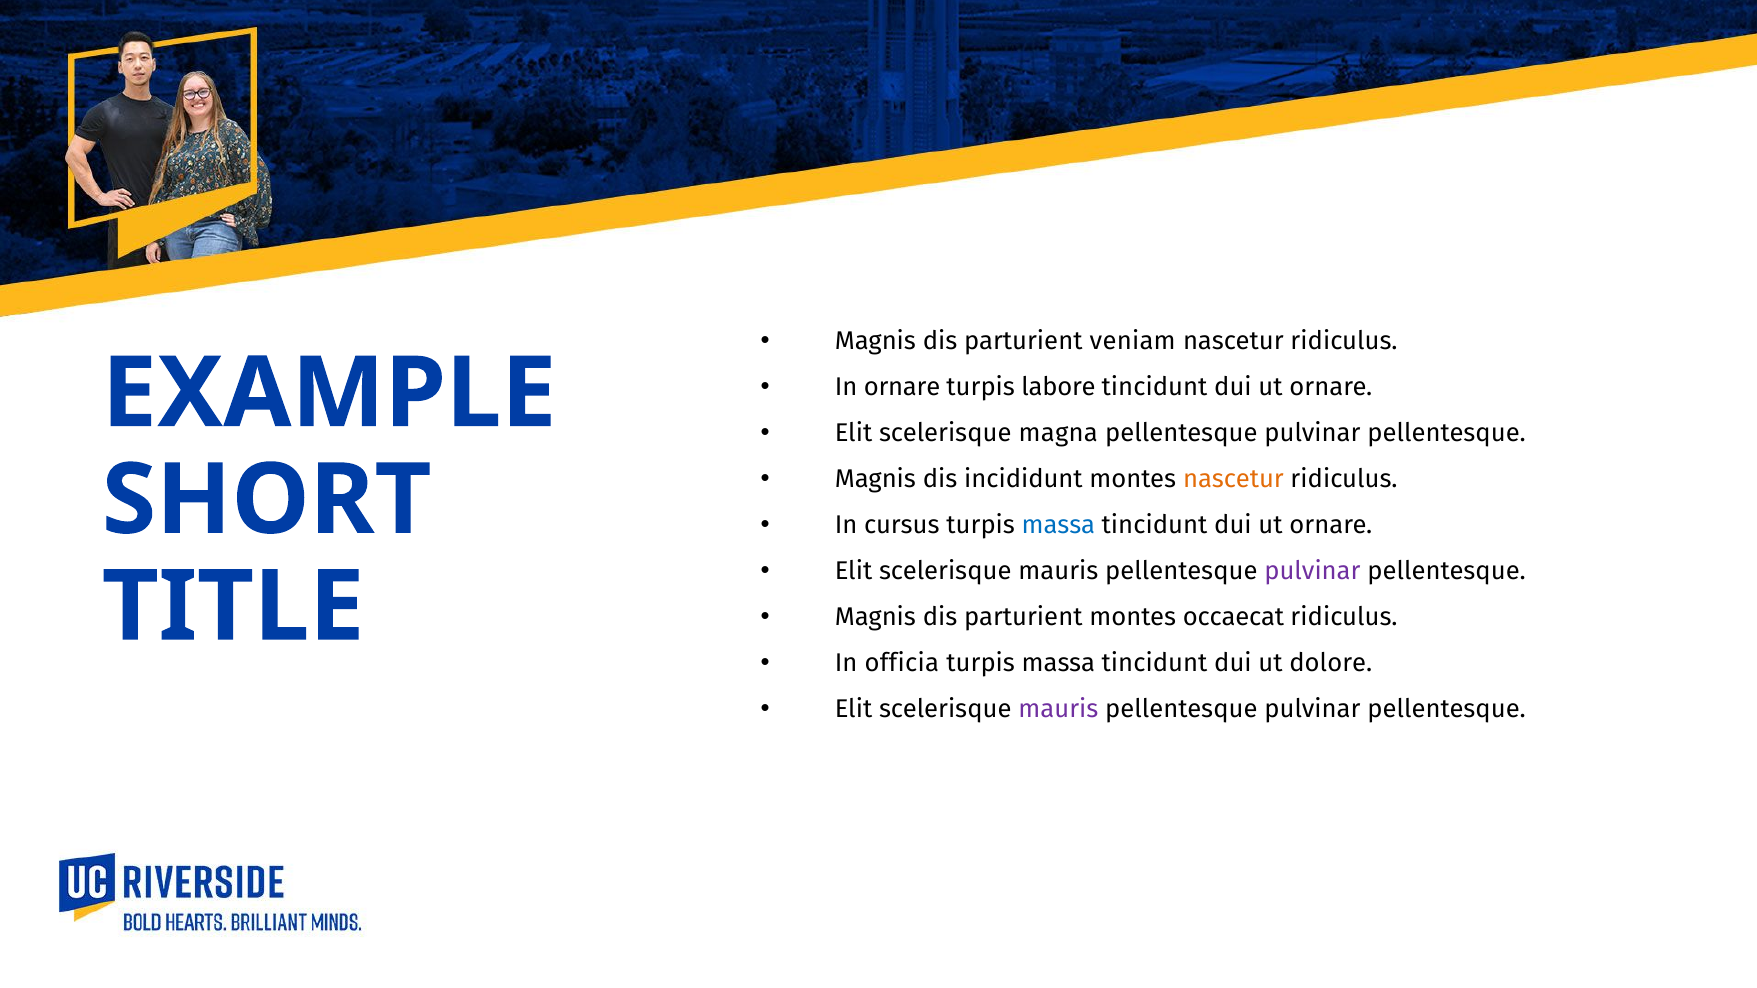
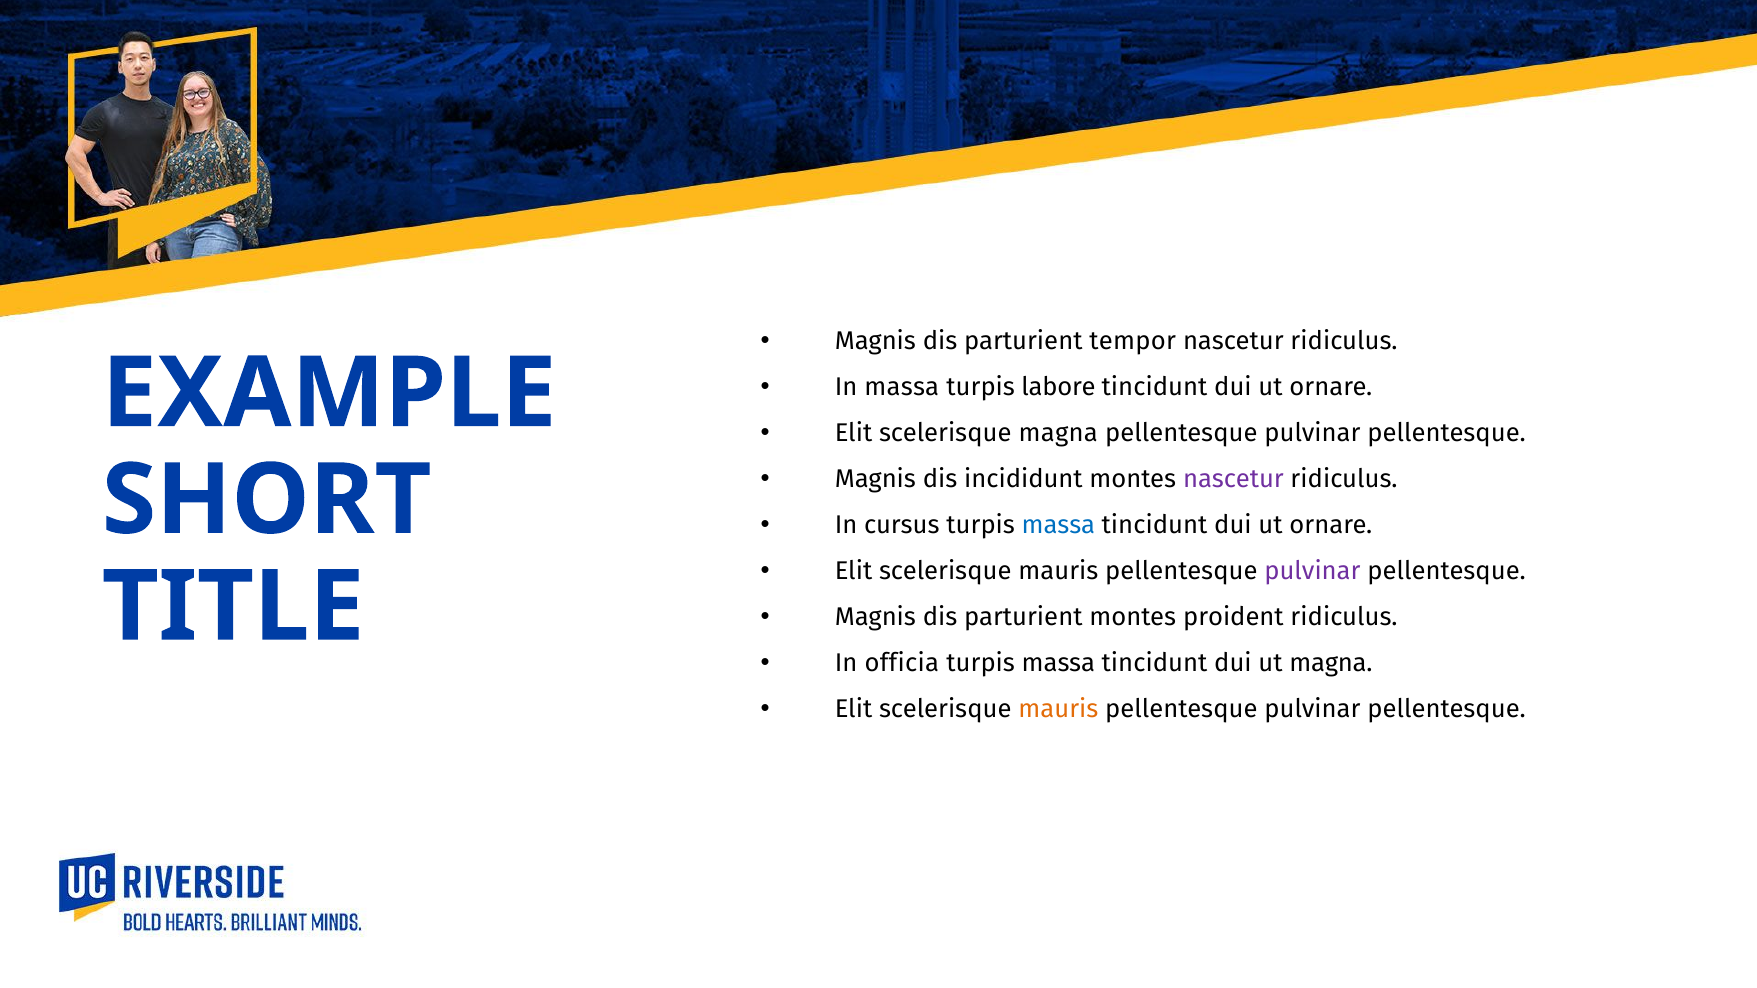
veniam: veniam -> tempor (1133, 341)
In ornare: ornare -> massa (902, 387)
nascetur colour: orange -> purple (1233, 479)
occaecat: occaecat -> proident (1233, 617)
ut dolore: dolore -> magna (1331, 663)
mauris colour: purple -> orange (1058, 709)
